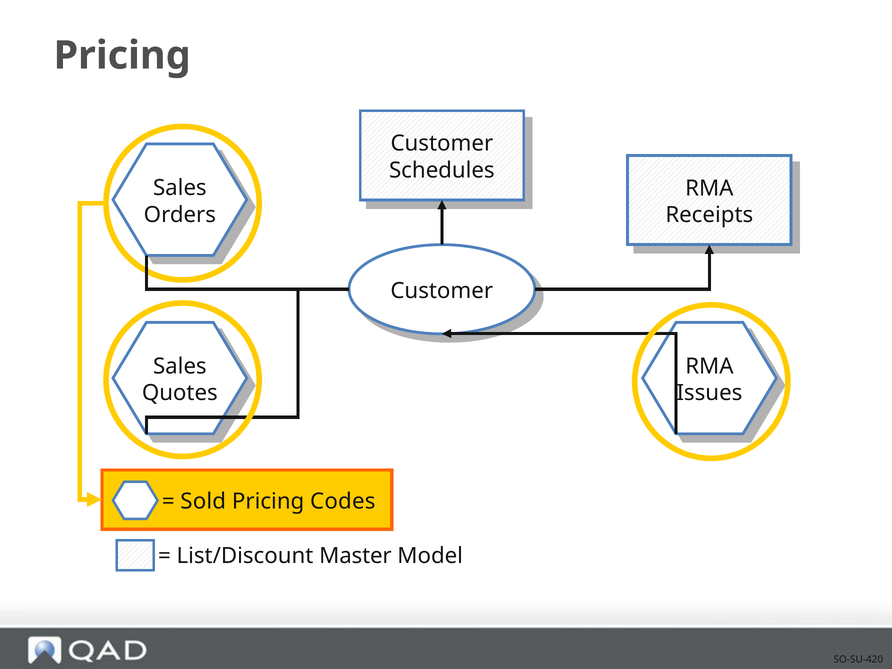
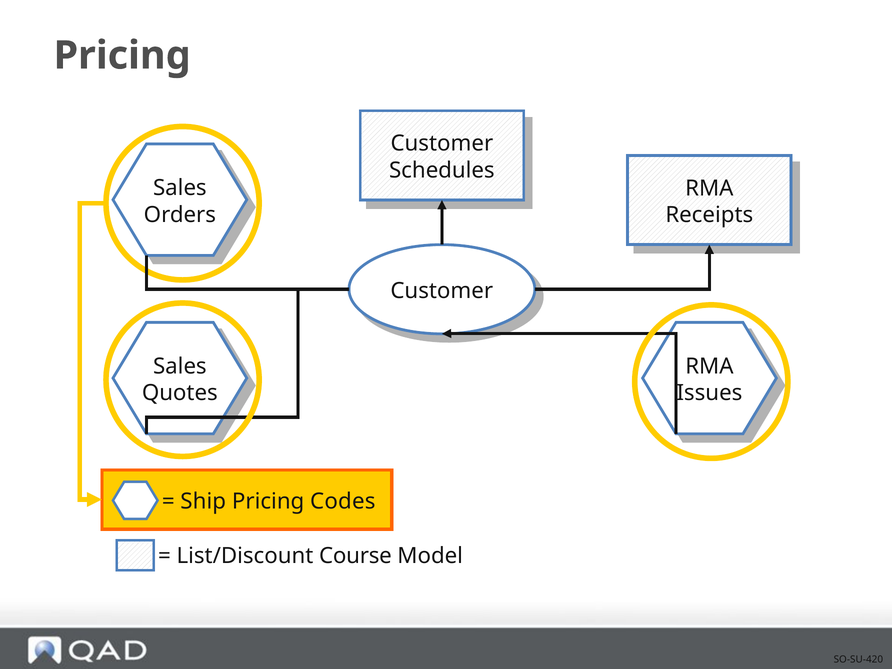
Sold: Sold -> Ship (203, 501)
Master: Master -> Course (355, 556)
